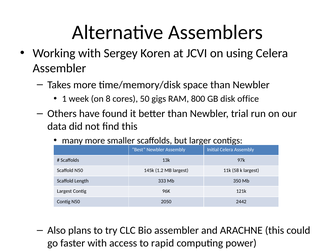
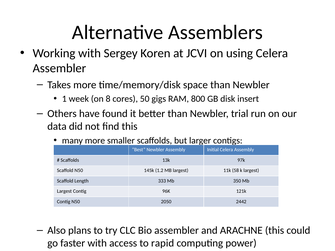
office: office -> insert (248, 99)
